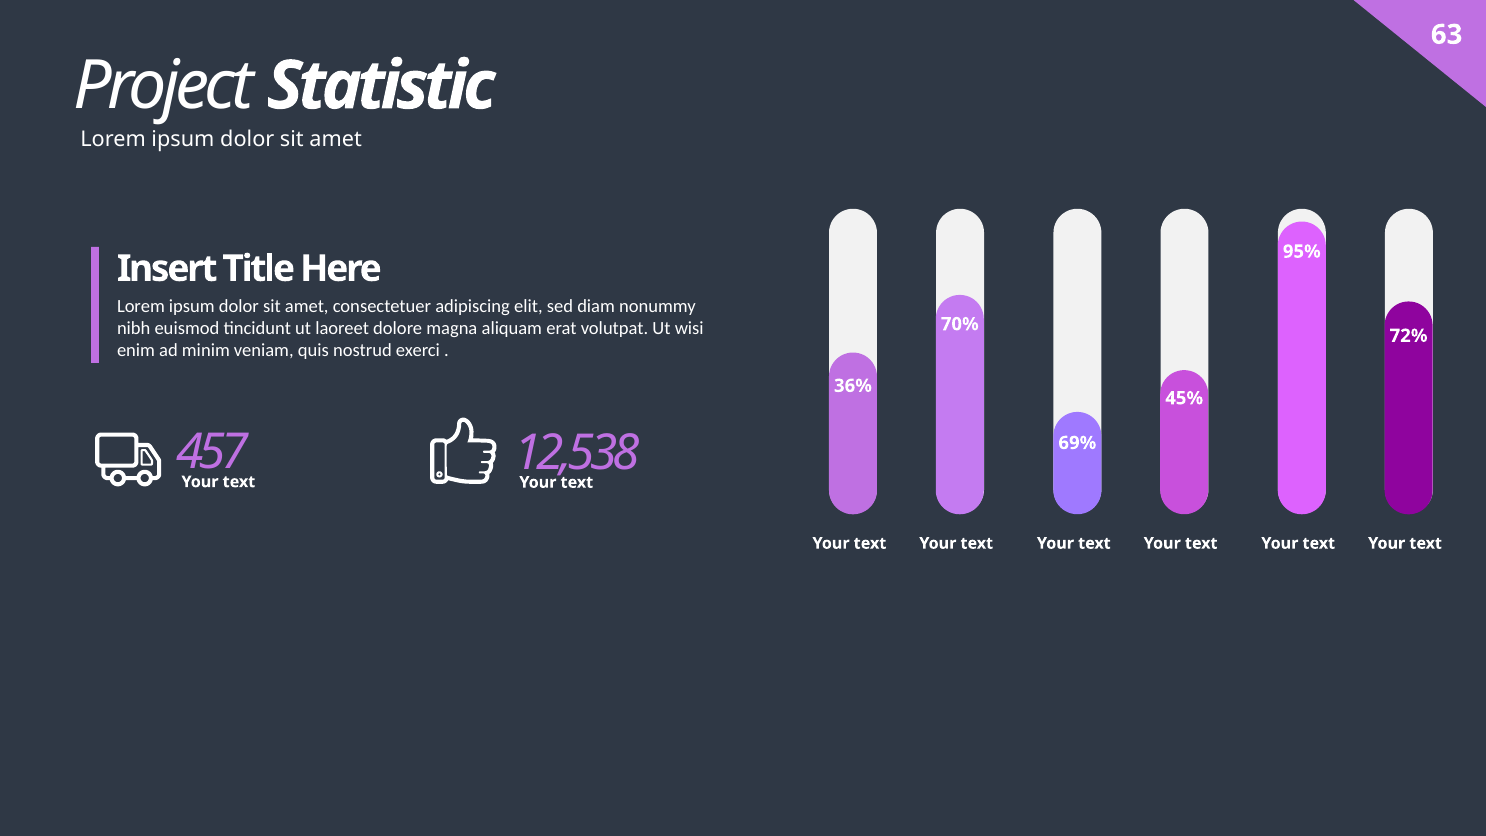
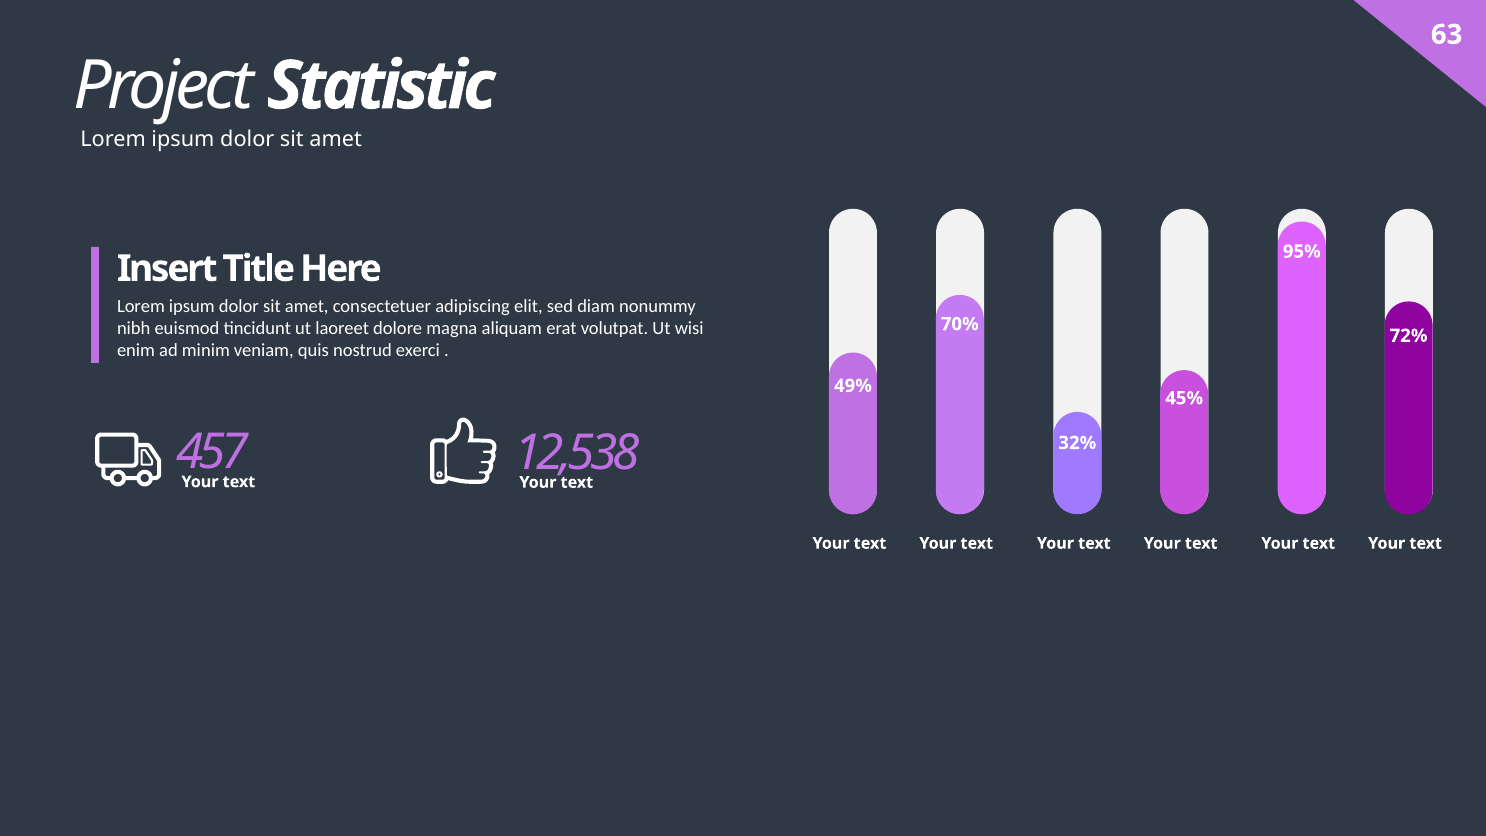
36%: 36% -> 49% (853, 386)
69%: 69% -> 32% (1077, 443)
